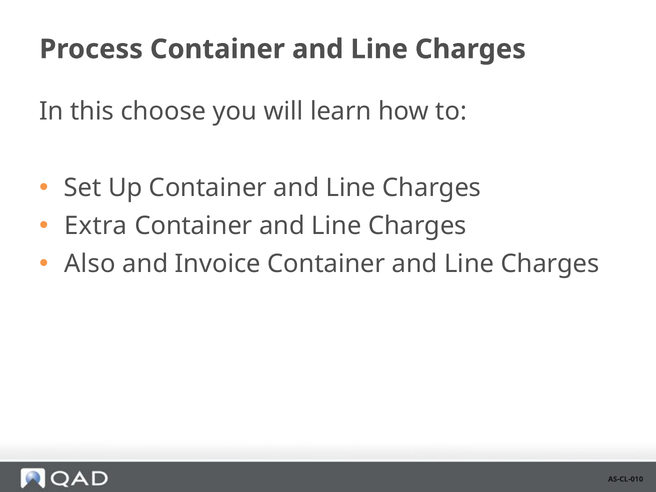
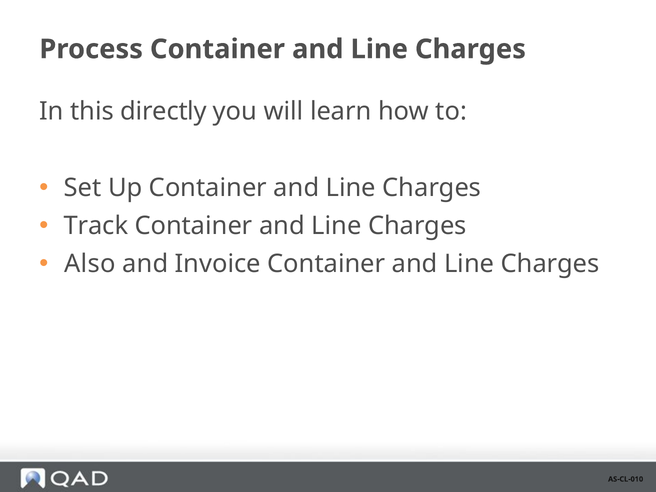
choose: choose -> directly (164, 111)
Extra: Extra -> Track (96, 226)
